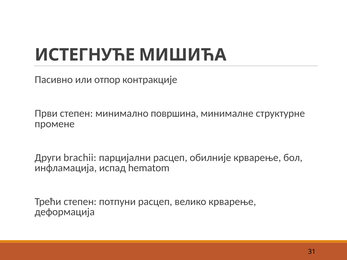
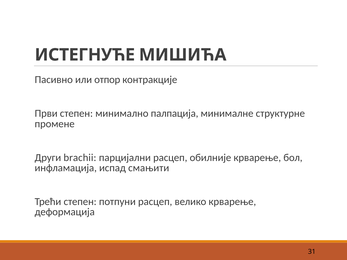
површина: површина -> палпација (175, 114)
hematom: hematom -> смањити (149, 168)
